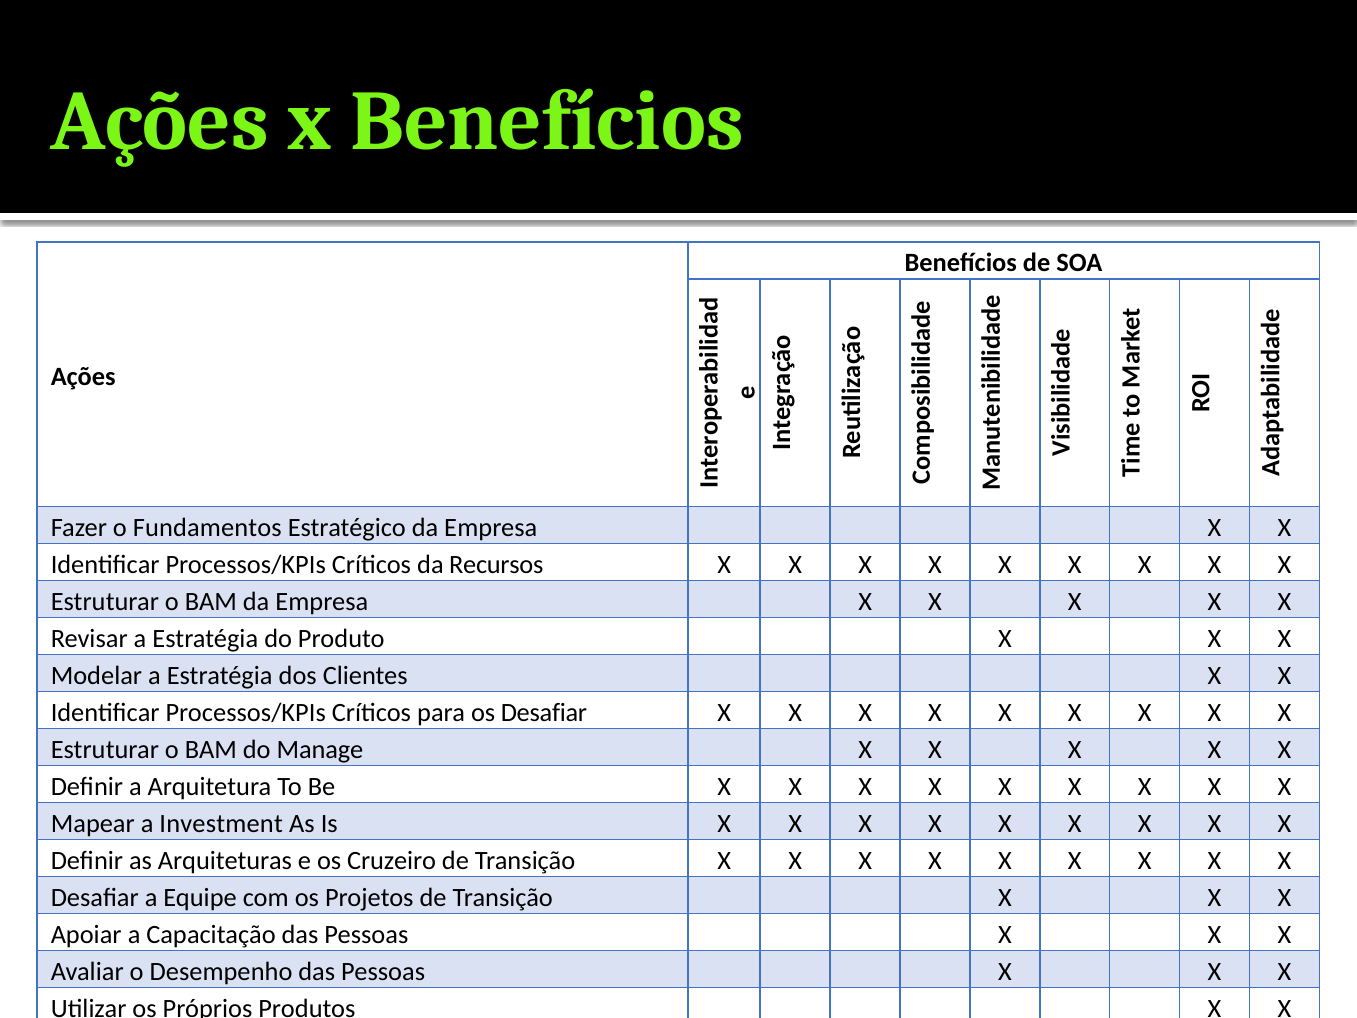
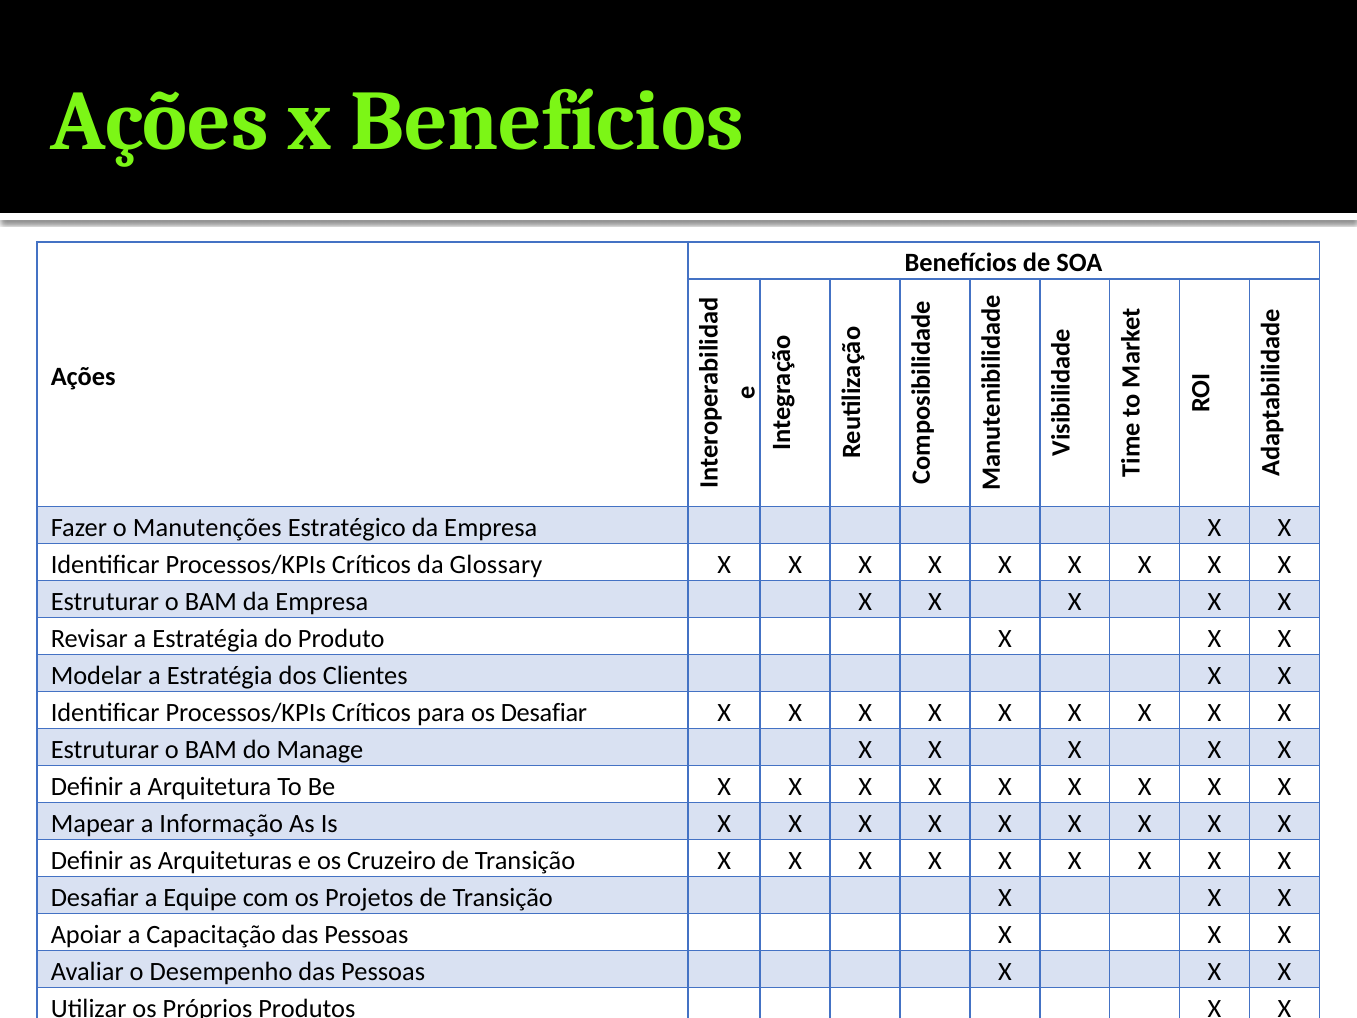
Fundamentos: Fundamentos -> Manutenções (207, 528)
Recursos: Recursos -> Glossary (496, 565)
Investment: Investment -> Informação (221, 823)
